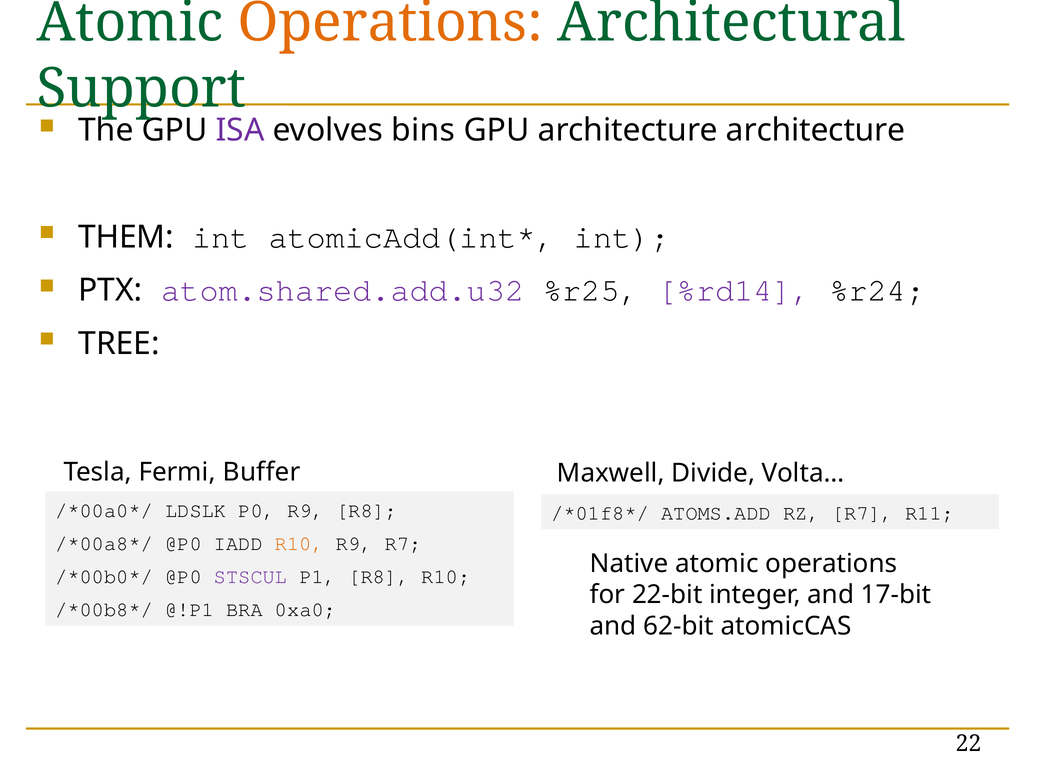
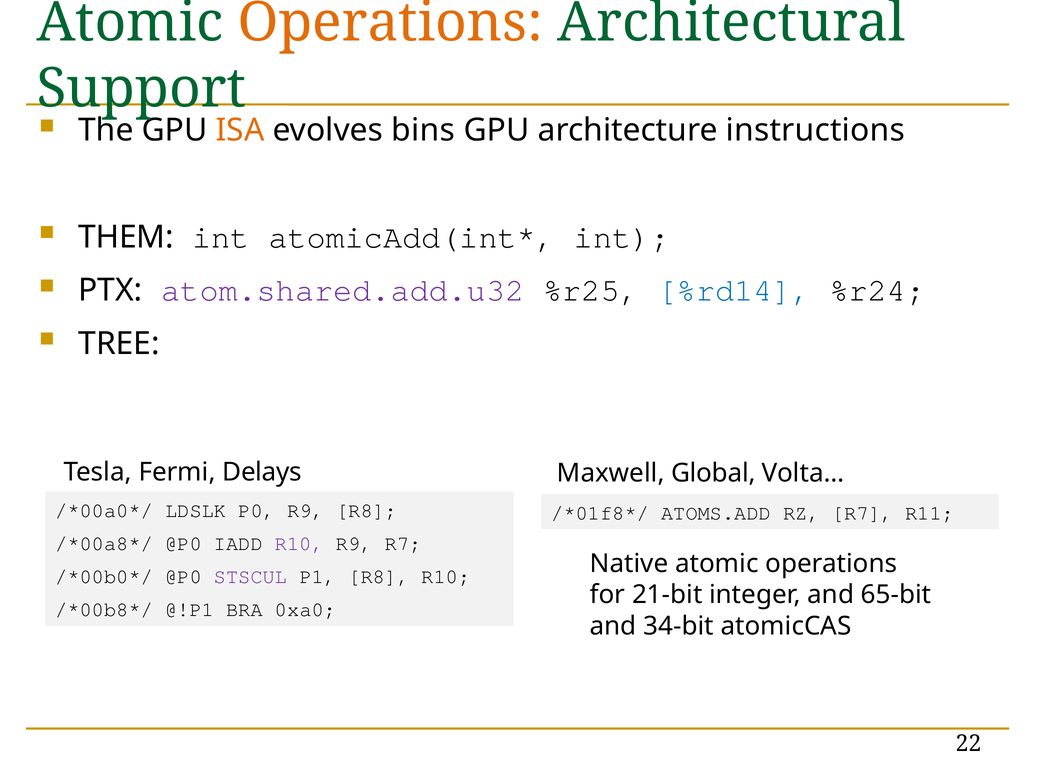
ISA colour: purple -> orange (240, 130)
architecture architecture: architecture -> instructions (815, 130)
%rd14 colour: purple -> blue (734, 290)
Buffer: Buffer -> Delays (262, 472)
Divide: Divide -> Global (713, 473)
R10 colour: orange -> purple (299, 544)
22-bit: 22-bit -> 21-bit (667, 595)
17-bit: 17-bit -> 65-bit (896, 595)
62-bit: 62-bit -> 34-bit (679, 626)
